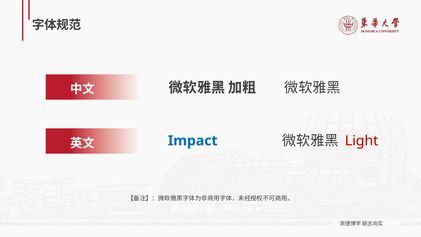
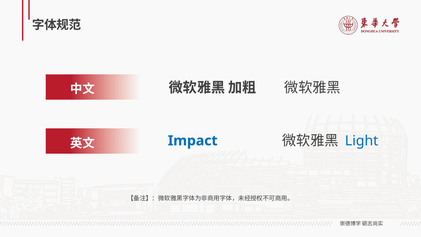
Light colour: red -> blue (362, 141)
